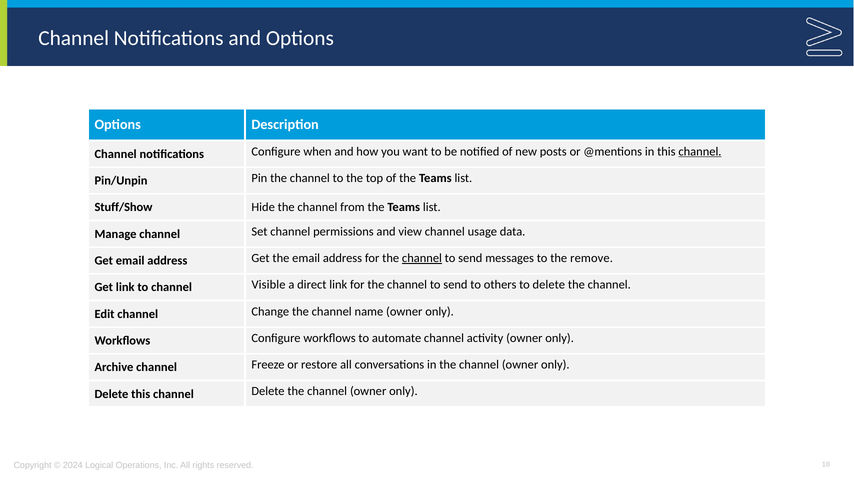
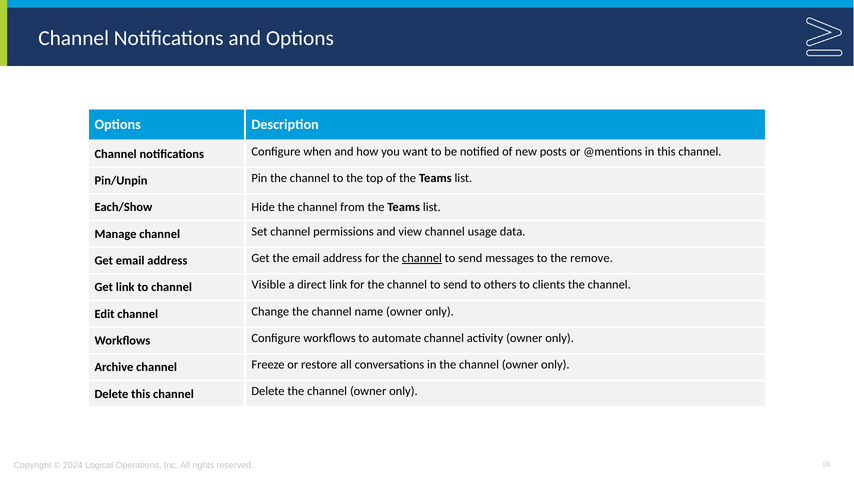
channel underline: present -> none (700, 152)
Stuff/Show: Stuff/Show -> Each/Show (123, 207)
to delete: delete -> clients (549, 285)
